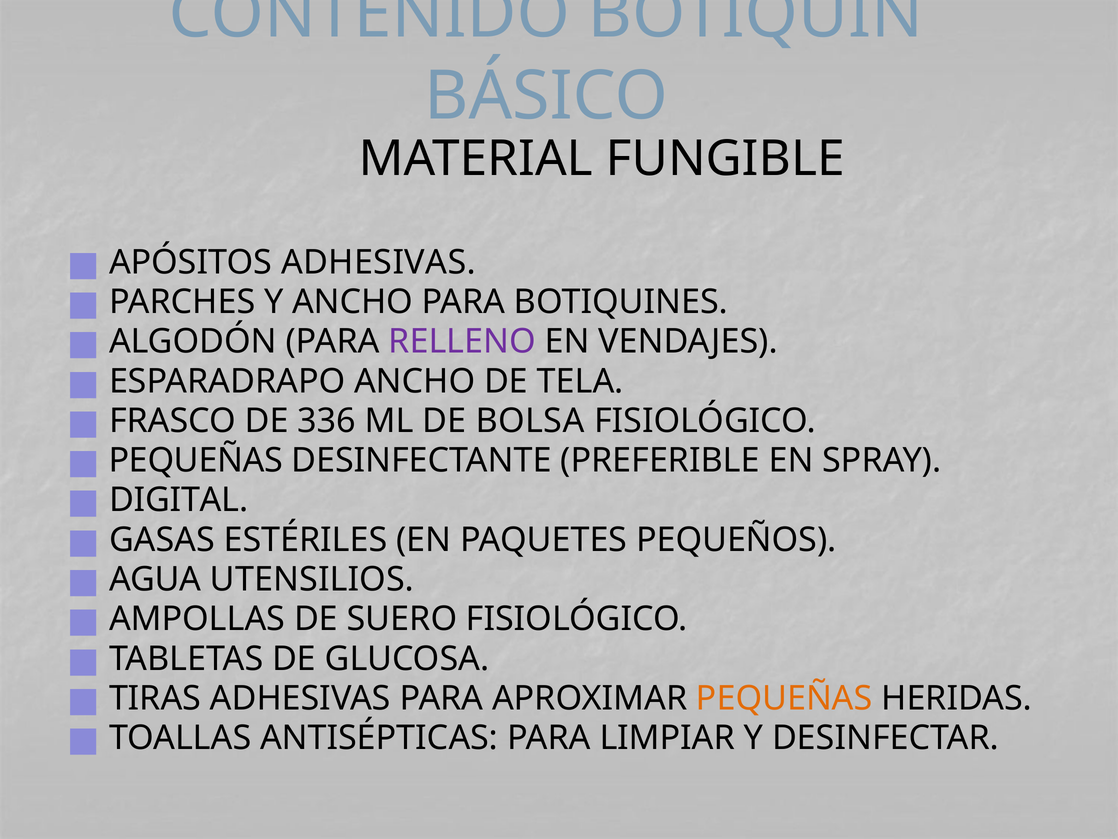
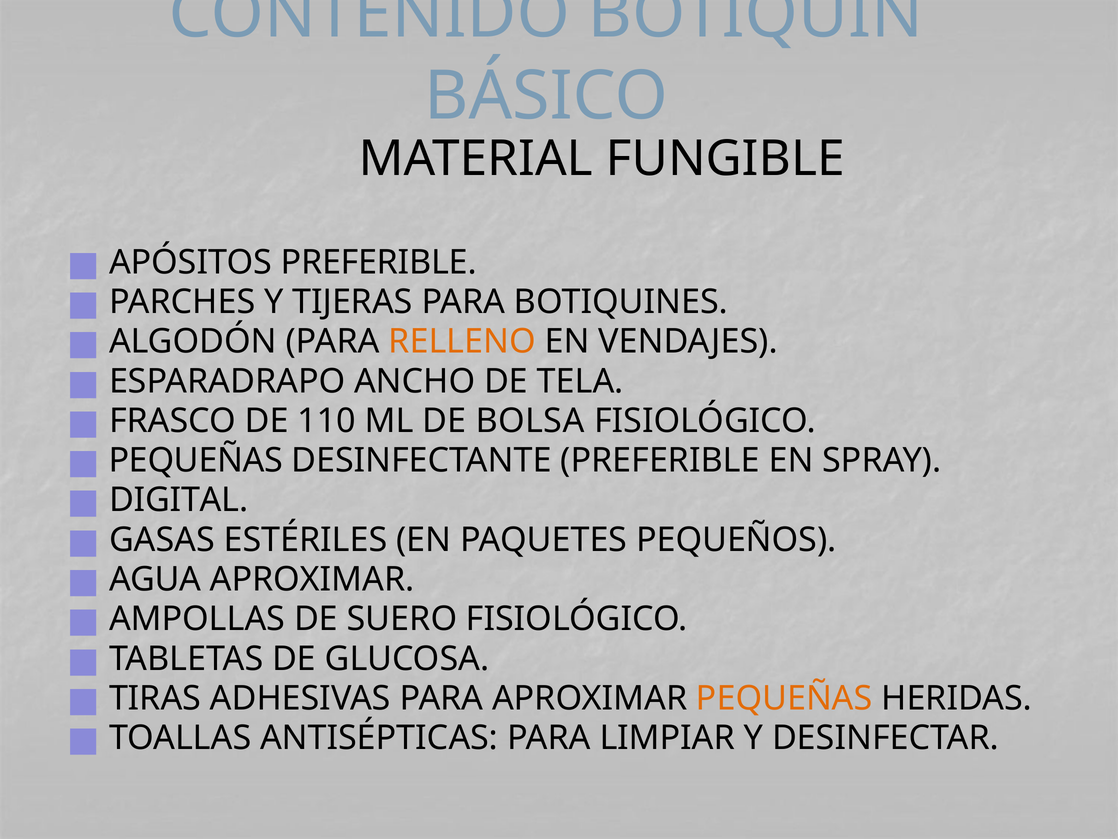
APÓSITOS ADHESIVAS: ADHESIVAS -> PREFERIBLE (379, 262)
Y ANCHO: ANCHO -> TIJERAS (352, 302)
RELLENO colour: purple -> orange (462, 341)
336: 336 -> 110 (327, 421)
AGUA UTENSILIOS: UTENSILIOS -> APROXIMAR (312, 579)
